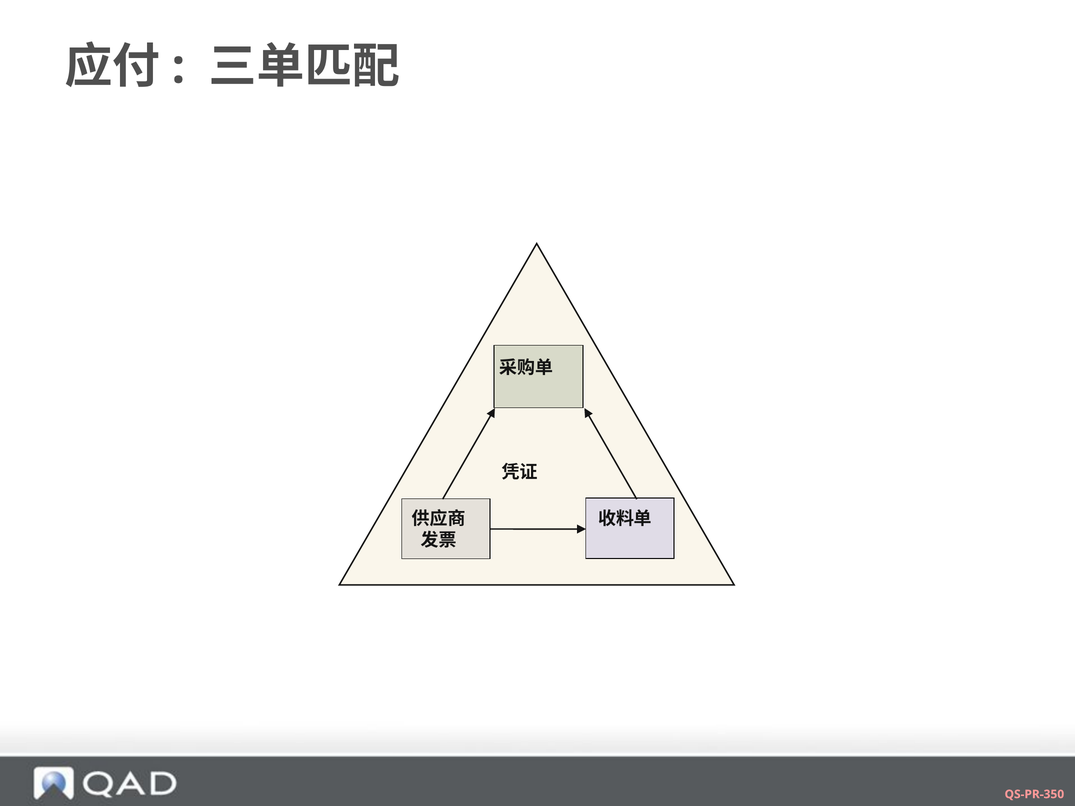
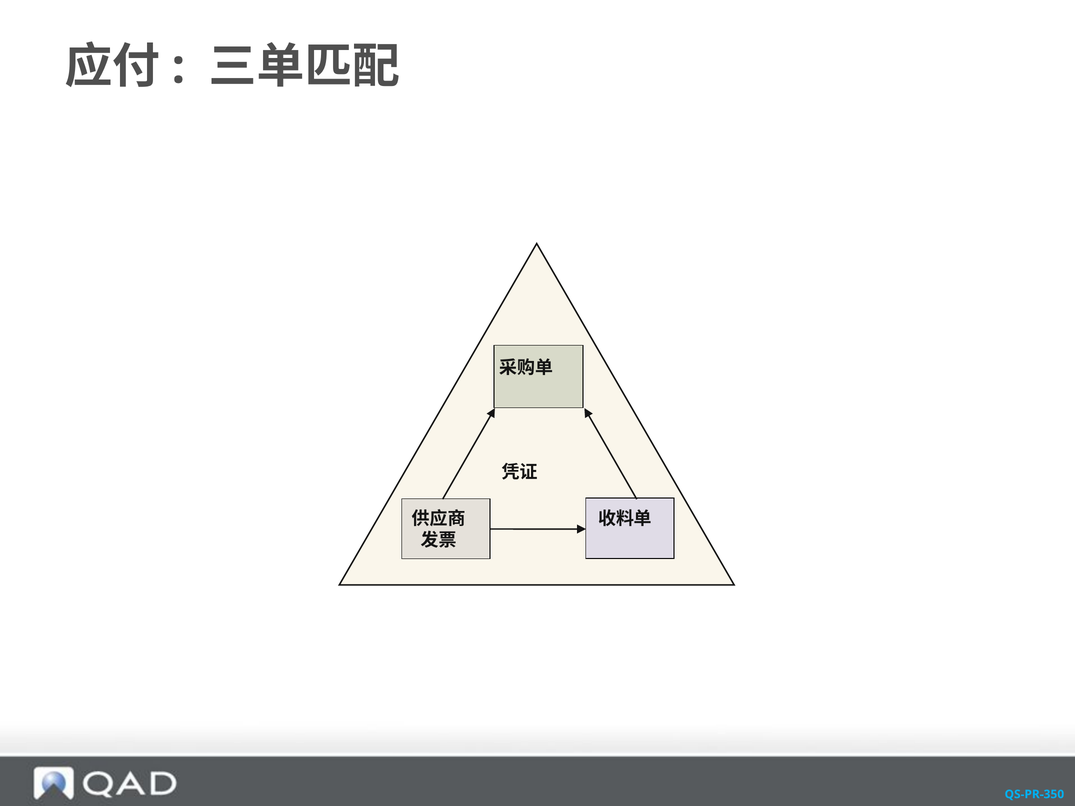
QS-PR-350 colour: pink -> light blue (1034, 795)
